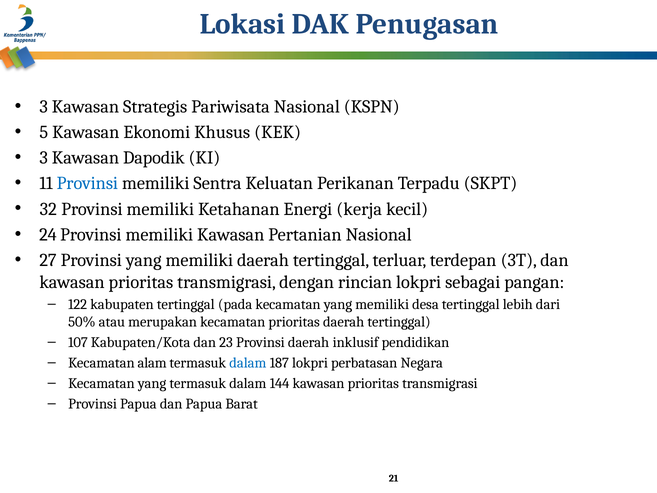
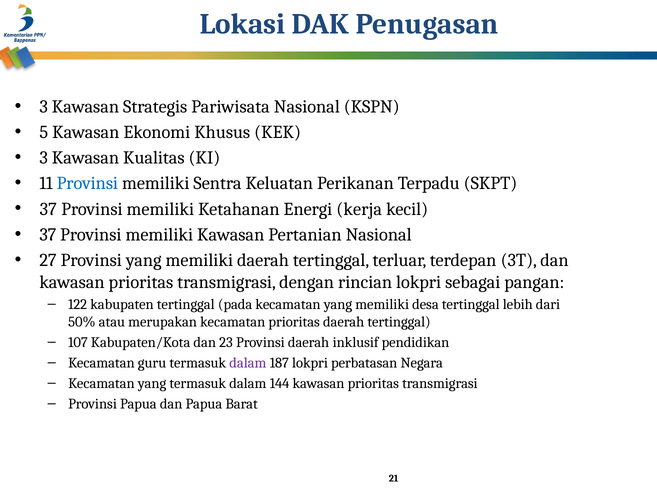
Dapodik: Dapodik -> Kualitas (154, 158)
32: 32 -> 37 (48, 209)
24: 24 -> 37 (48, 234)
alam: alam -> guru (152, 363)
dalam colour: blue -> purple (248, 363)
